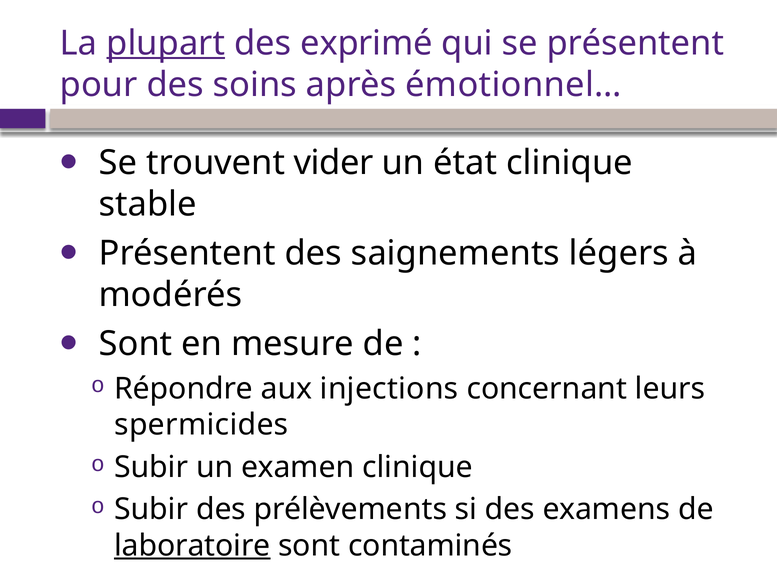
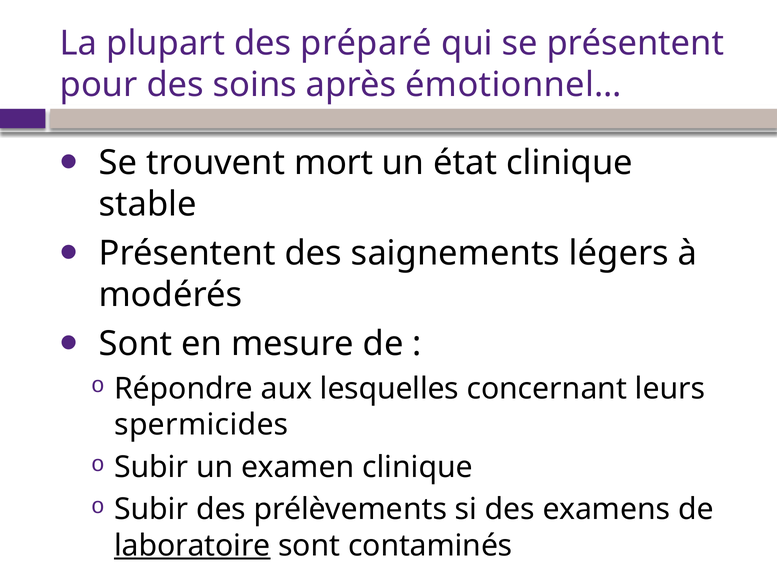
plupart underline: present -> none (166, 43)
exprimé: exprimé -> préparé (366, 43)
vider: vider -> mort (334, 163)
injections: injections -> lesquelles (389, 388)
